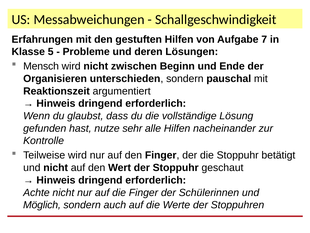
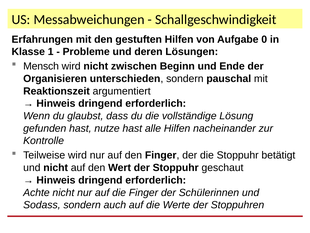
7: 7 -> 0 (264, 39)
5: 5 -> 1 (51, 52)
nutze sehr: sehr -> hast (132, 128)
Möglich: Möglich -> Sodass (42, 205)
